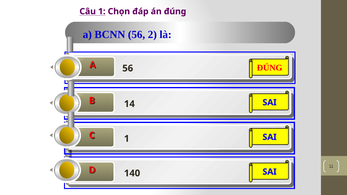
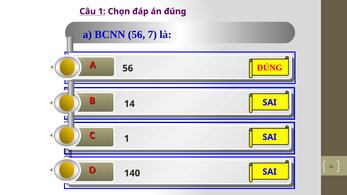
2: 2 -> 7 (152, 35)
